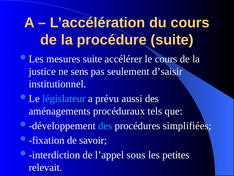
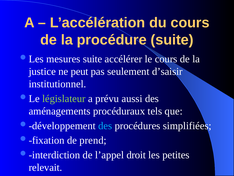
sens: sens -> peut (80, 71)
législateur colour: light blue -> light green (64, 98)
savoir: savoir -> prend (93, 140)
sous: sous -> droit (136, 155)
